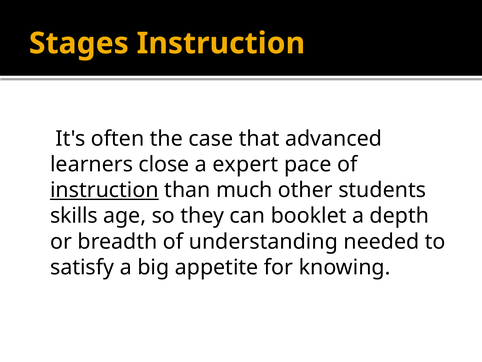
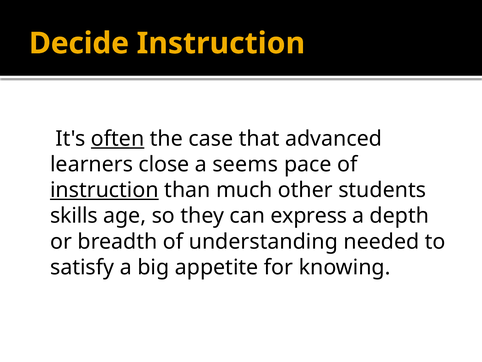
Stages: Stages -> Decide (79, 43)
often underline: none -> present (118, 138)
expert: expert -> seems (245, 164)
booklet: booklet -> express (309, 216)
